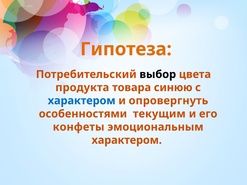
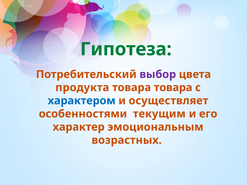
Гипотеза colour: orange -> green (126, 49)
выбор colour: black -> purple (158, 74)
товара синюю: синюю -> товара (173, 88)
опровергнуть: опровергнуть -> осуществляет (168, 101)
конфеты: конфеты -> характер (79, 127)
характером: характером -> возрастных (127, 140)
